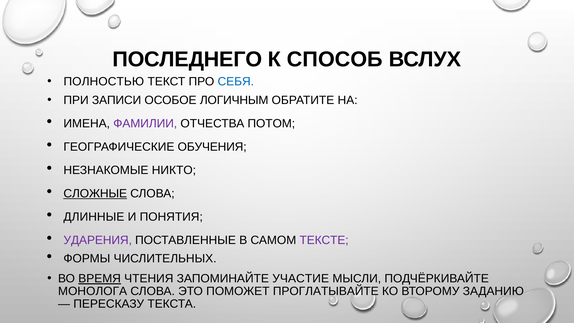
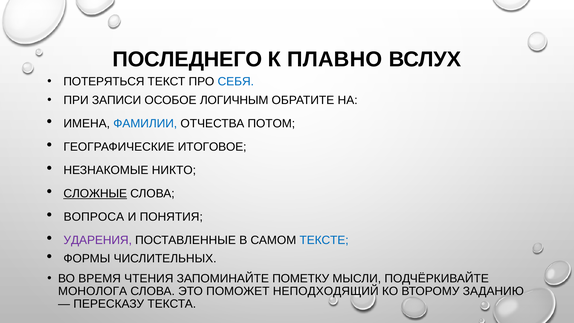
СПОСОБ: СПОСОБ -> ПЛАВНО (335, 59)
ПОЛНОСТЬЮ: ПОЛНОСТЬЮ -> ПОТЕРЯТЬСЯ (104, 82)
ФАМИЛИИ colour: purple -> blue (145, 123)
ОБУЧЕНИЯ: ОБУЧЕНИЯ -> ИТОГОВОЕ (212, 147)
ДЛИННЫЕ: ДЛИННЫЕ -> ВОПРОСА (94, 217)
ТЕКСТЕ colour: purple -> blue (324, 240)
ВРЕМЯ underline: present -> none (100, 279)
УЧАСТИЕ: УЧАСТИЕ -> ПОМЕТКУ (301, 279)
ПРОГЛАТЫВАЙТЕ: ПРОГЛАТЫВАЙТЕ -> НЕПОДХОДЯЩИЙ (326, 291)
